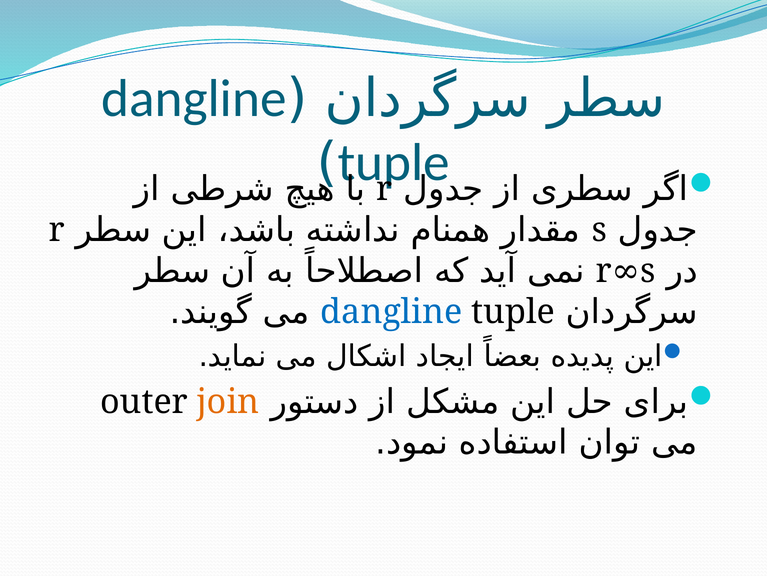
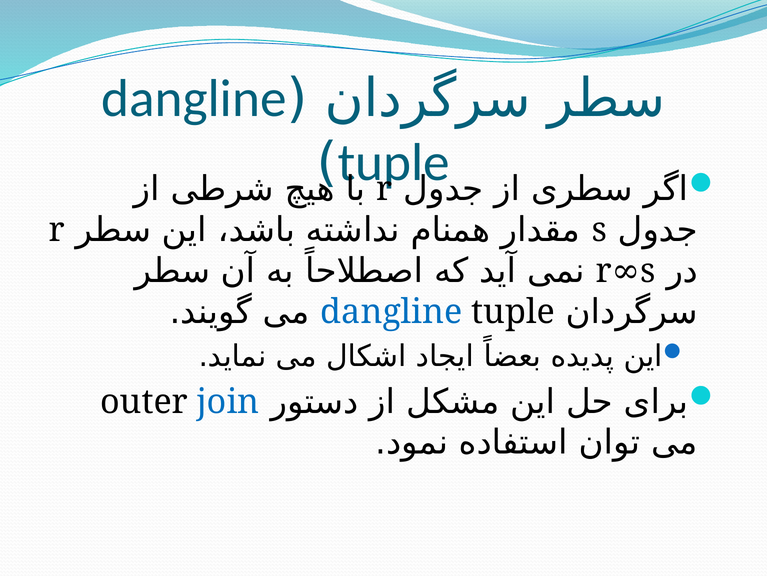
join colour: orange -> blue (228, 401)
